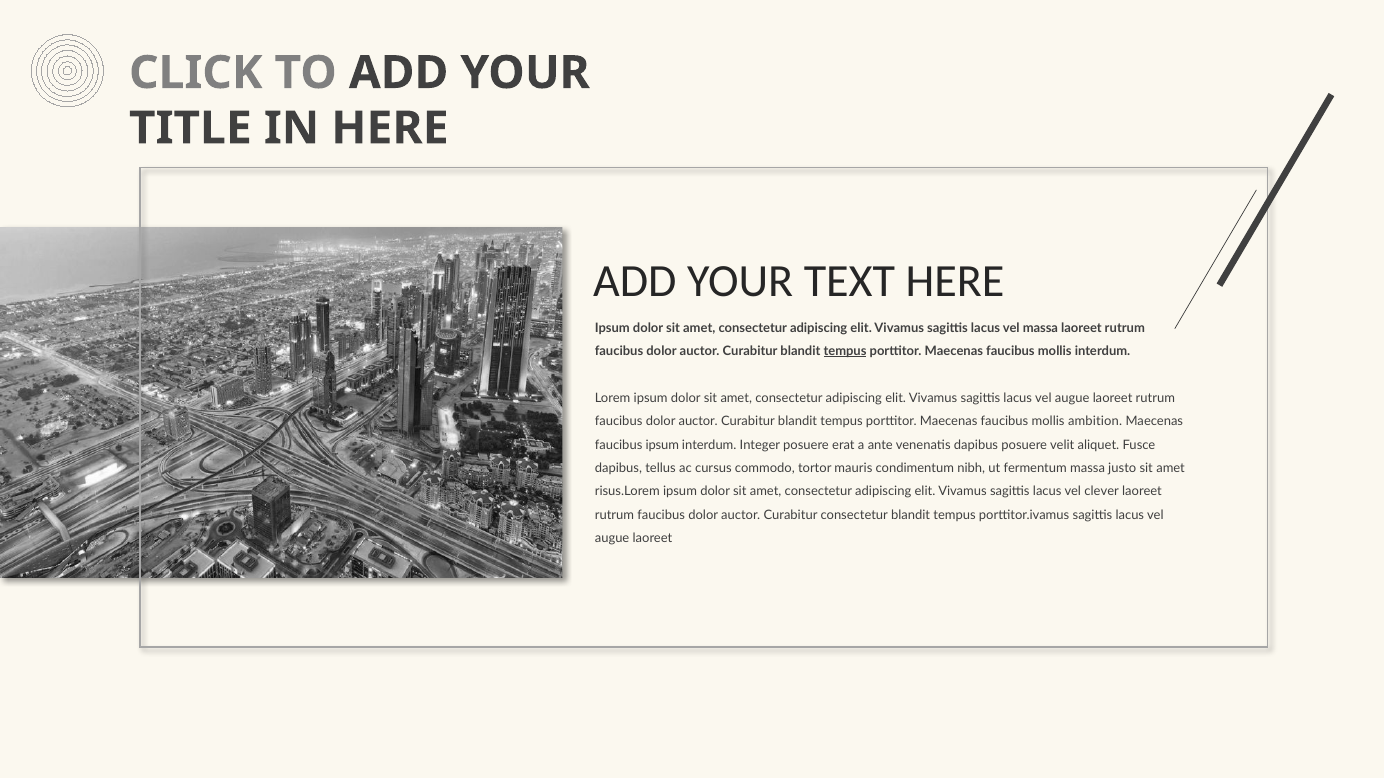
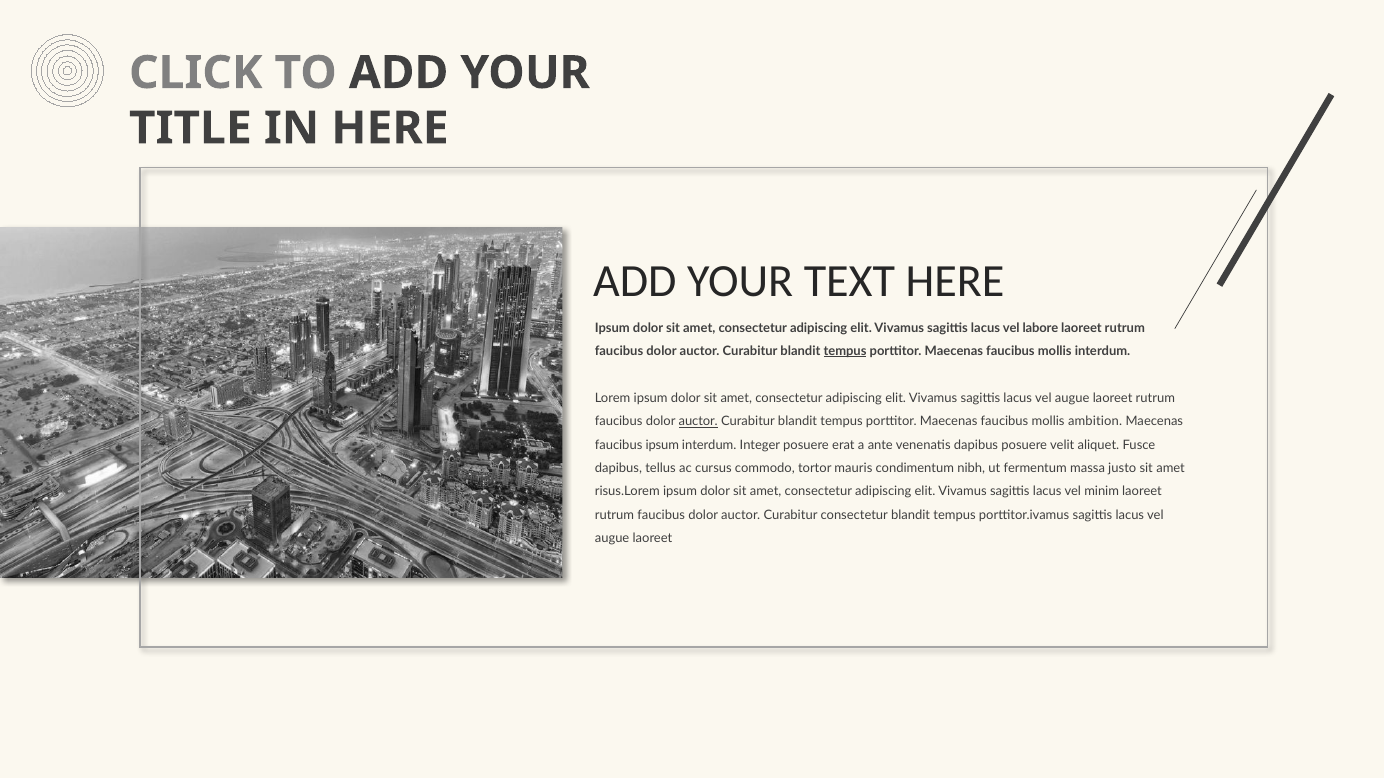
vel massa: massa -> labore (1041, 328)
auctor underline: none -> present (698, 422)
clever: clever -> minim (1102, 492)
